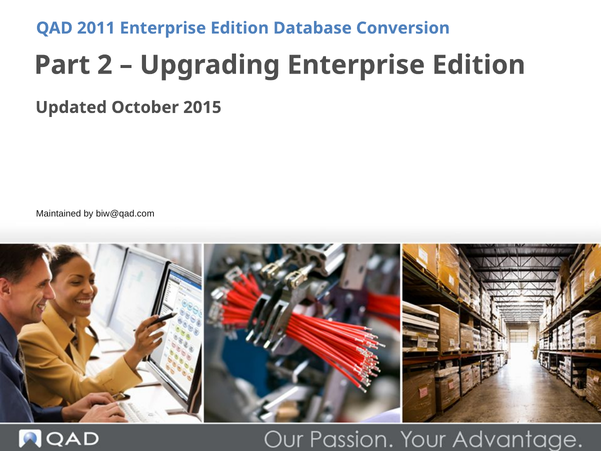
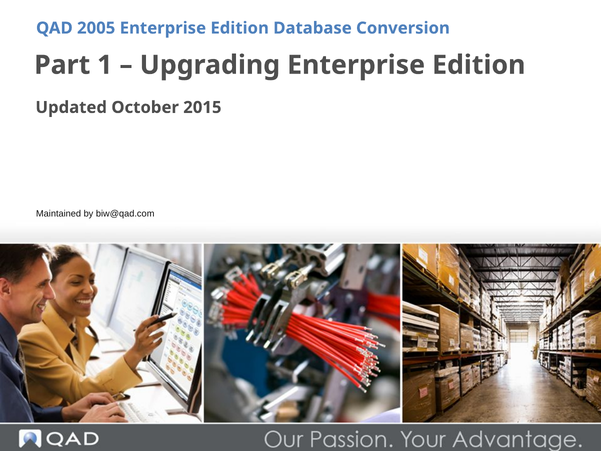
2011: 2011 -> 2005 (96, 28)
2: 2 -> 1 (105, 65)
